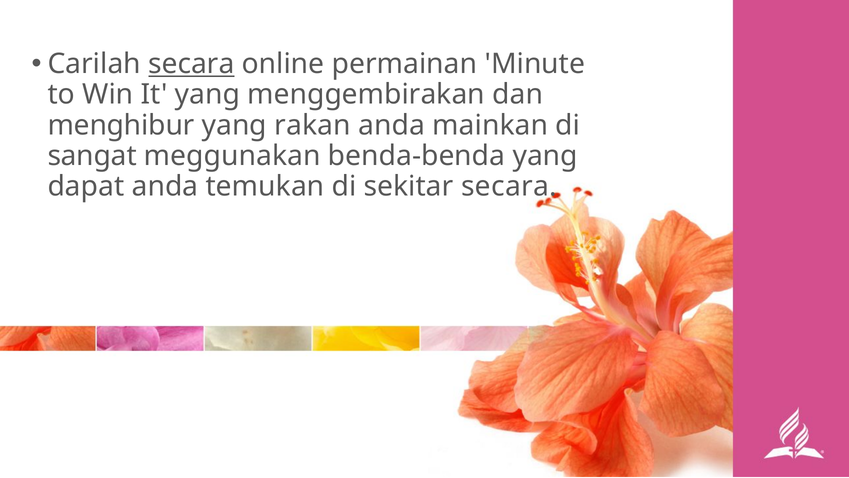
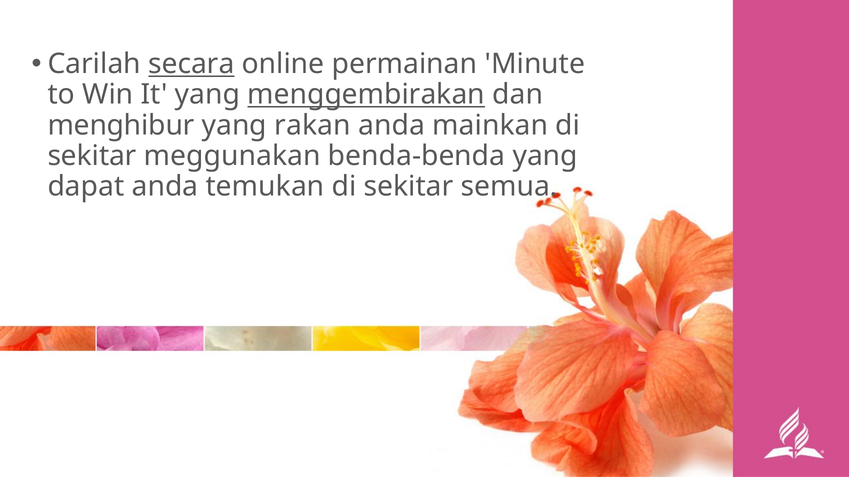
menggembirakan underline: none -> present (366, 94)
sangat: sangat -> sekitar (92, 156)
sekitar secara: secara -> semua (509, 186)
